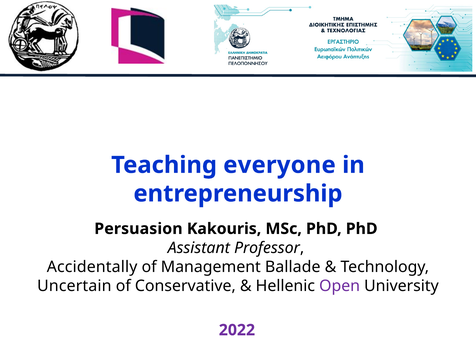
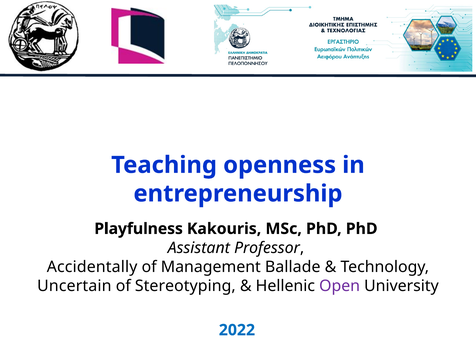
everyone: everyone -> openness (280, 165)
Persuasion: Persuasion -> Playfulness (139, 229)
Conservative: Conservative -> Stereotyping (185, 286)
2022 colour: purple -> blue (237, 330)
